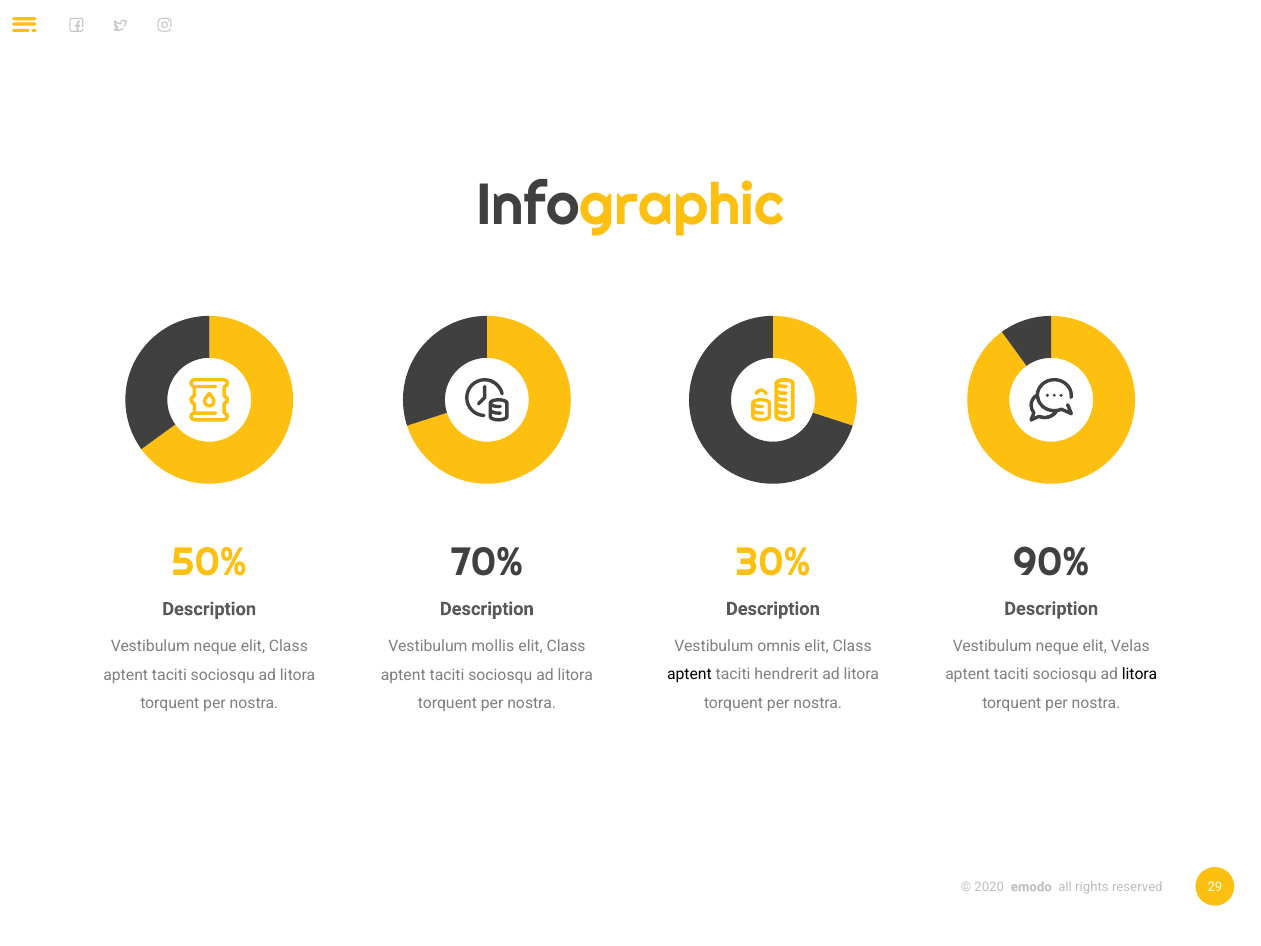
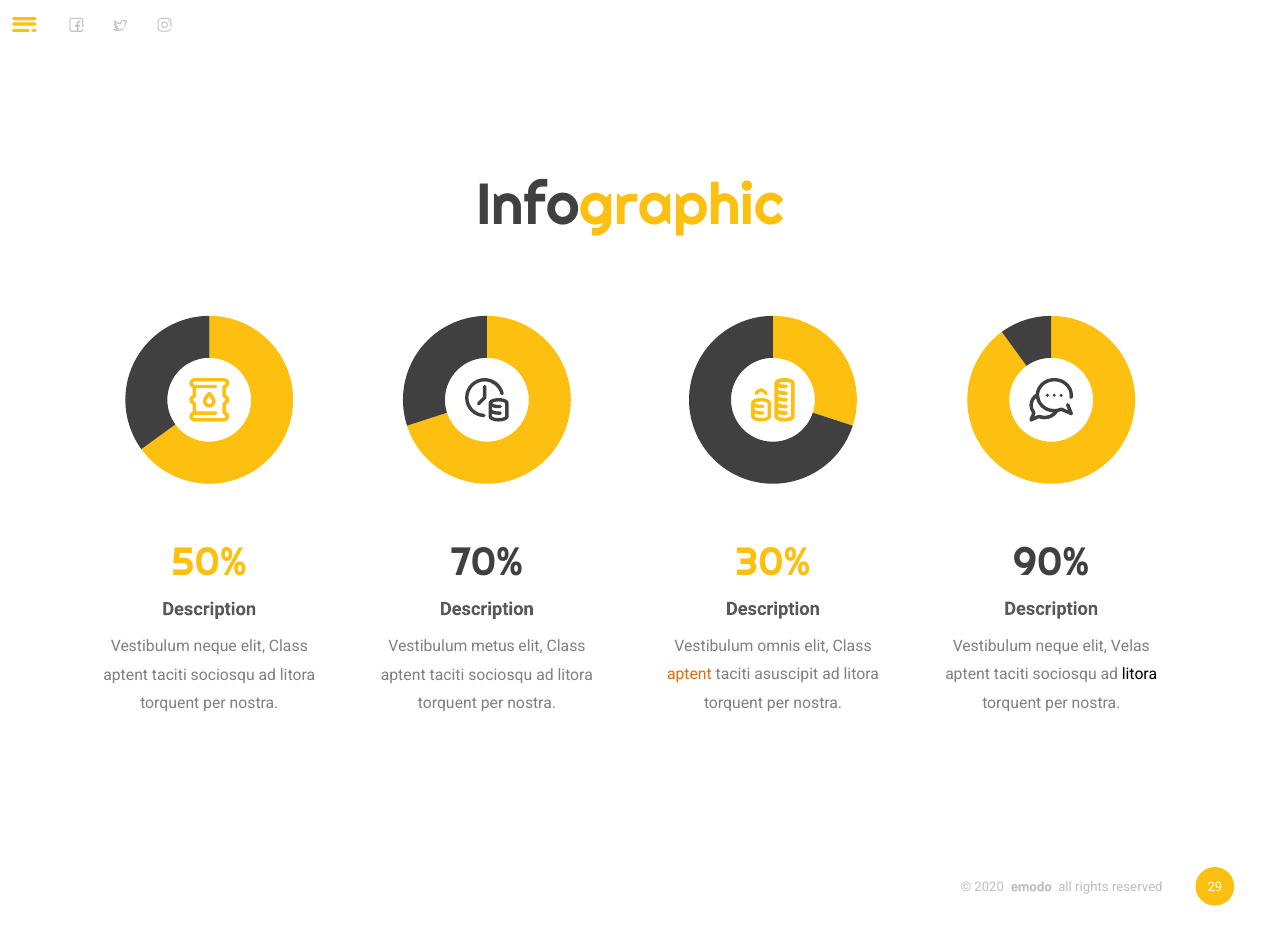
mollis: mollis -> metus (493, 646)
aptent colour: black -> orange (689, 675)
hendrerit: hendrerit -> asuscipit (786, 675)
